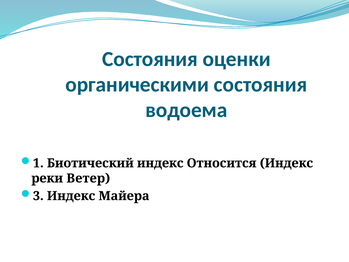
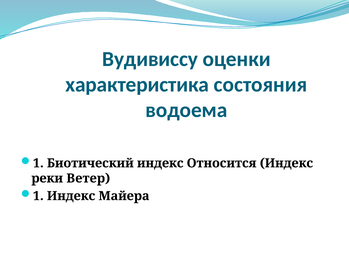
Состояния: Состояния -> Вудивиссу (150, 59)
органическими: органическими -> характеристика (137, 84)
3: 3 -> 1 (38, 196)
